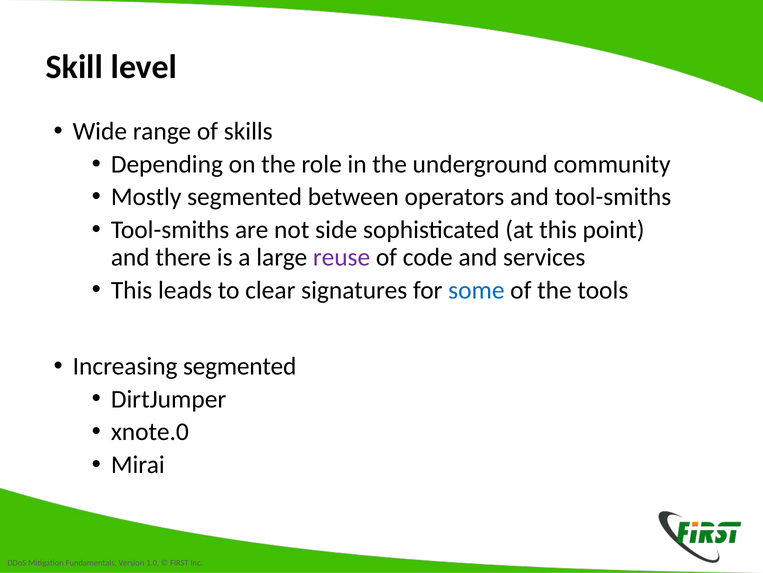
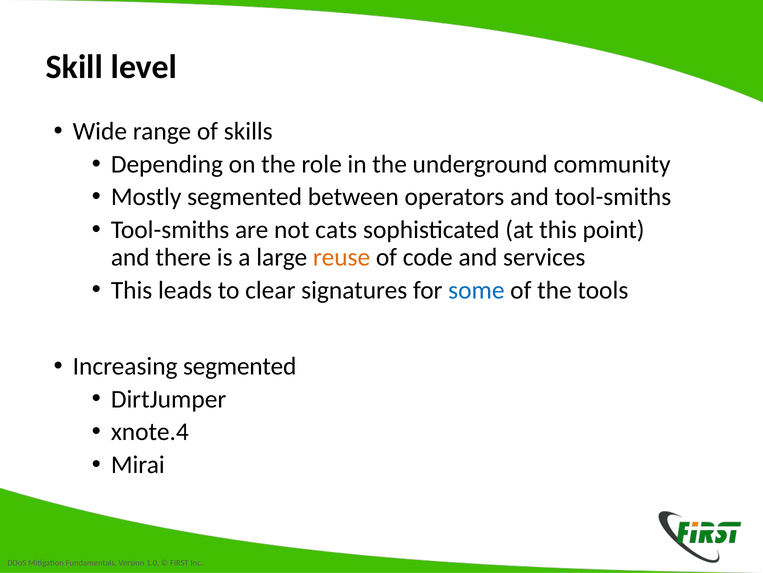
side: side -> cats (336, 230)
reuse colour: purple -> orange (342, 257)
xnote.0: xnote.0 -> xnote.4 (150, 431)
